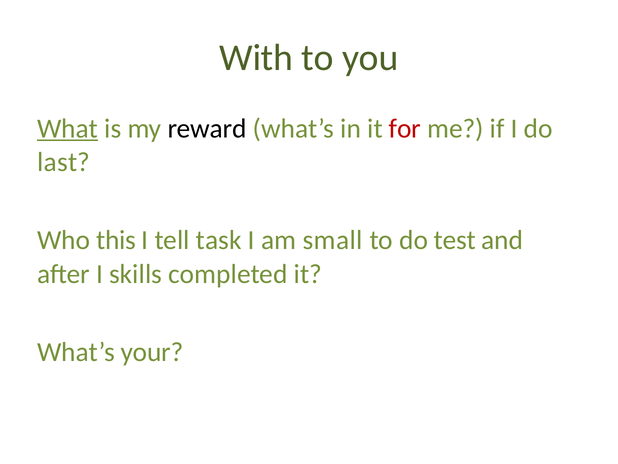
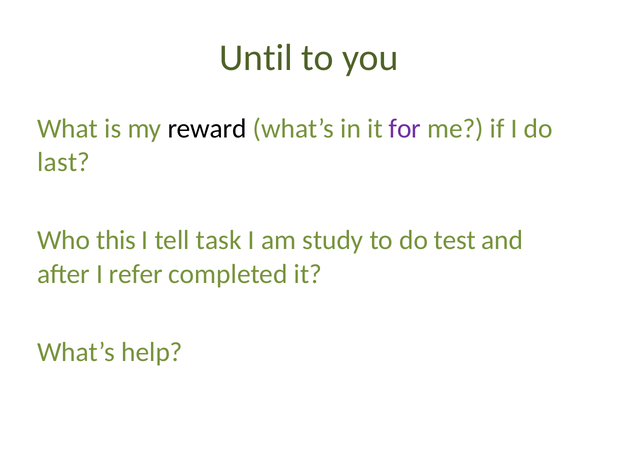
With: With -> Until (256, 58)
What underline: present -> none (68, 128)
for colour: red -> purple (405, 128)
small: small -> study (333, 240)
skills: skills -> refer (136, 274)
your: your -> help (152, 352)
